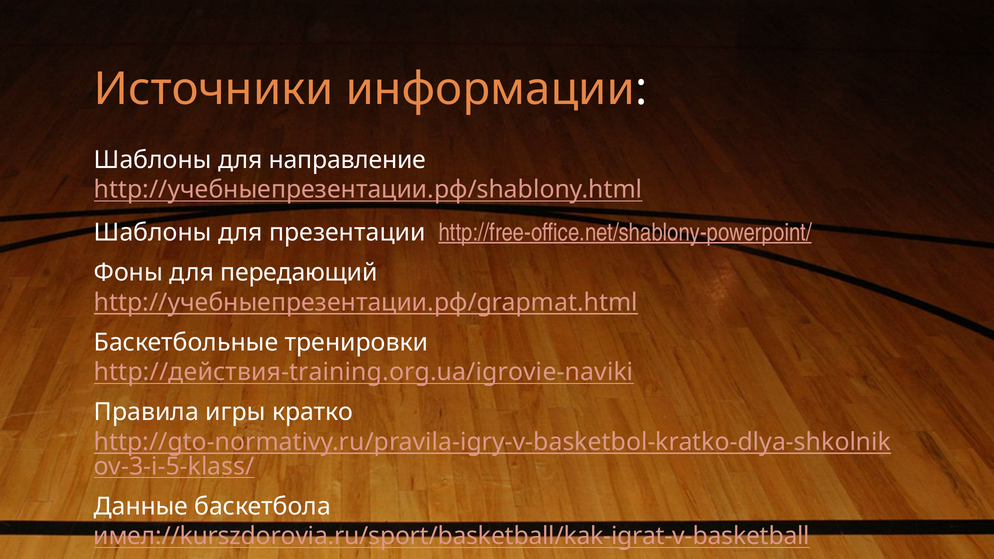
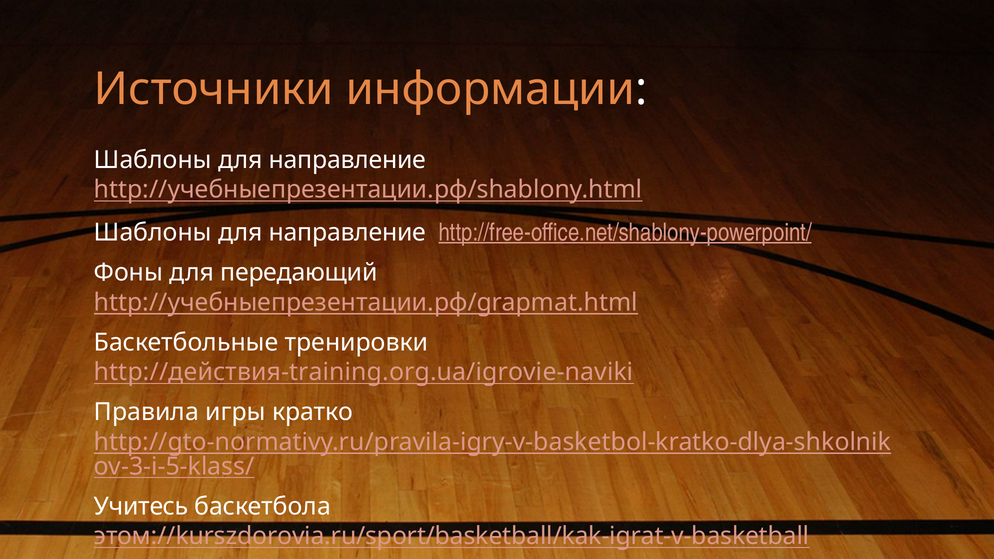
презентации: презентации -> направление (348, 233)
Данные: Данные -> Учитесь (141, 506)
имел://kurszdorovia.ru/sport/basketball/kak-igrat-v-basketball: имел://kurszdorovia.ru/sport/basketball/kak-igrat-v-basketball -> этом://kurszdorovia.ru/sport/basketball/kak-igrat-v-basketball (452, 536)
